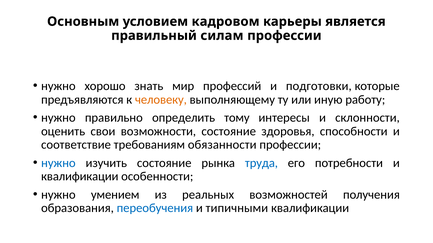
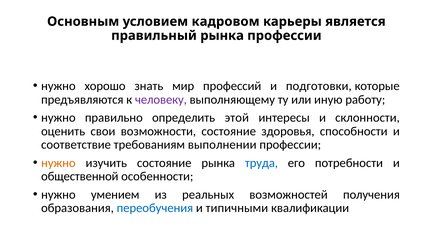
правильный силам: силам -> рынка (222, 36)
человеку colour: orange -> purple (161, 100)
тому: тому -> этой (237, 118)
обязанности: обязанности -> выполнении (222, 145)
нужно colour: blue -> orange (58, 163)
квалификации: квалификации -> общественной (80, 177)
